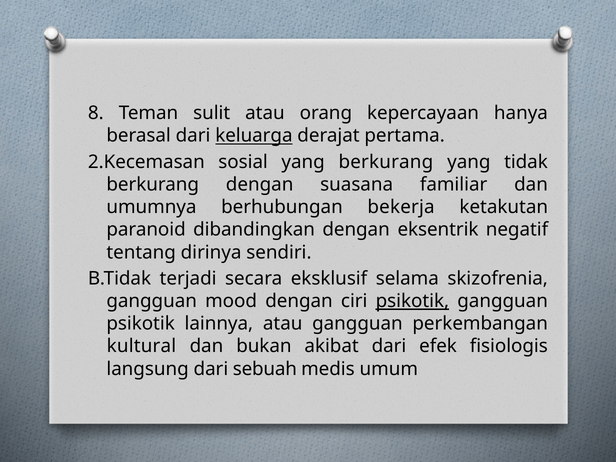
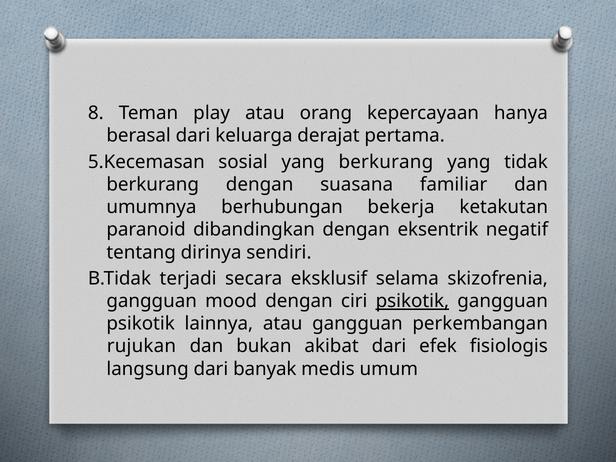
sulit: sulit -> play (212, 113)
keluarga underline: present -> none (254, 136)
2.Kecemasan: 2.Kecemasan -> 5.Kecemasan (146, 162)
kultural: kultural -> rujukan (141, 346)
sebuah: sebuah -> banyak (265, 369)
